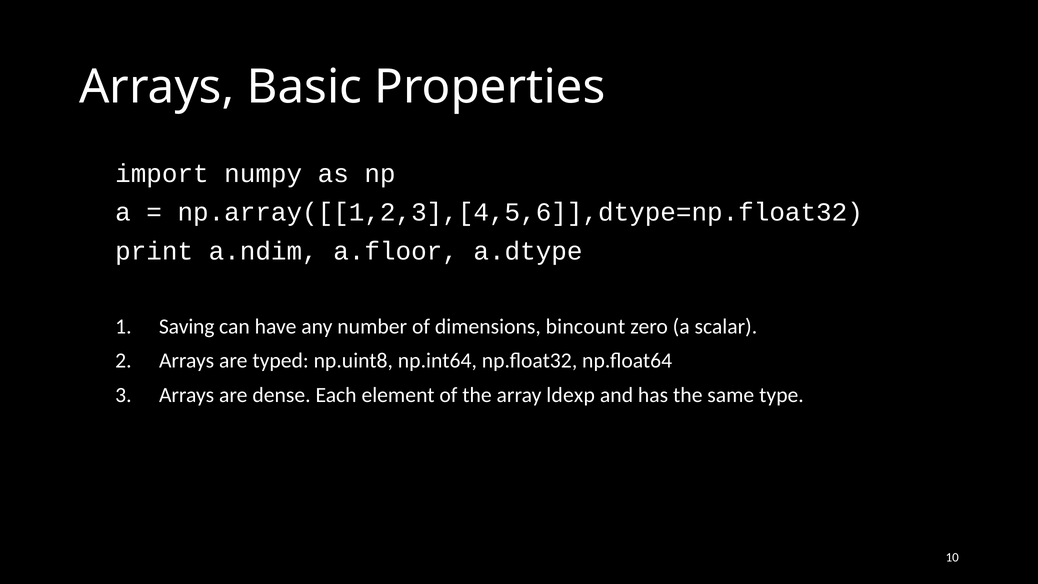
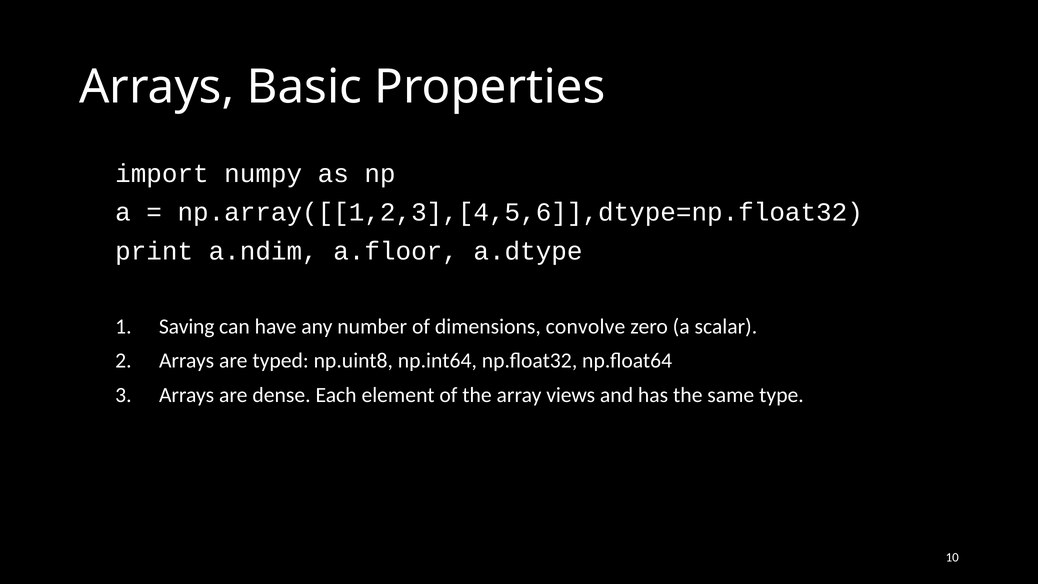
bincount: bincount -> convolve (585, 327)
ldexp: ldexp -> views (571, 395)
